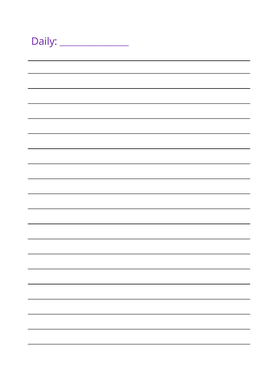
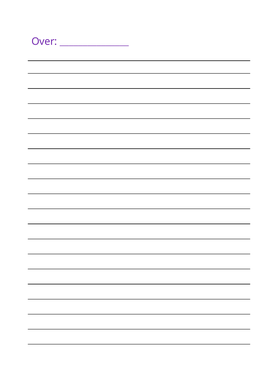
Daily: Daily -> Over (44, 41)
